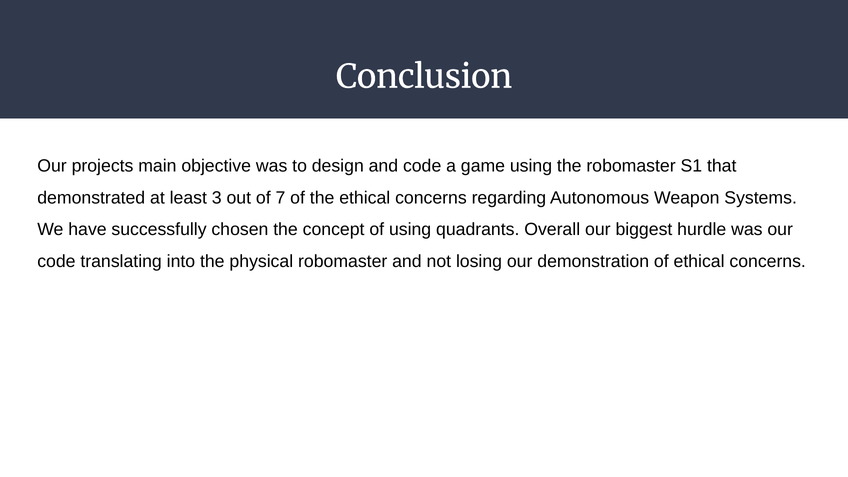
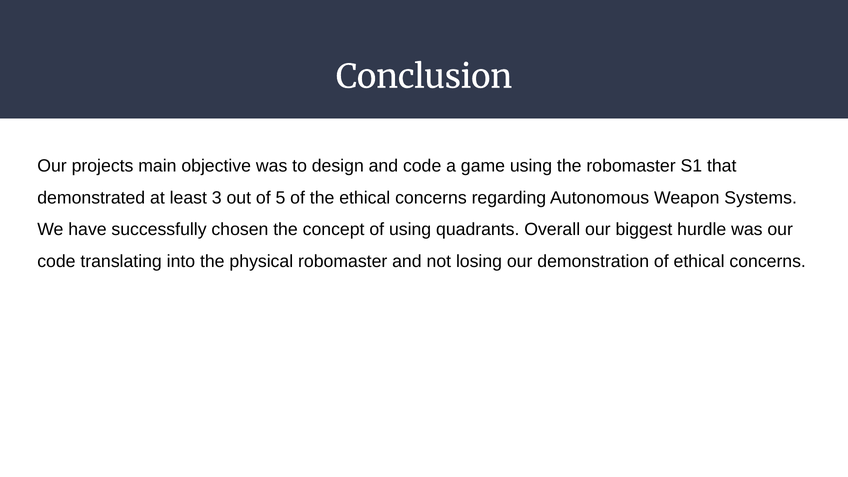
7: 7 -> 5 (280, 198)
